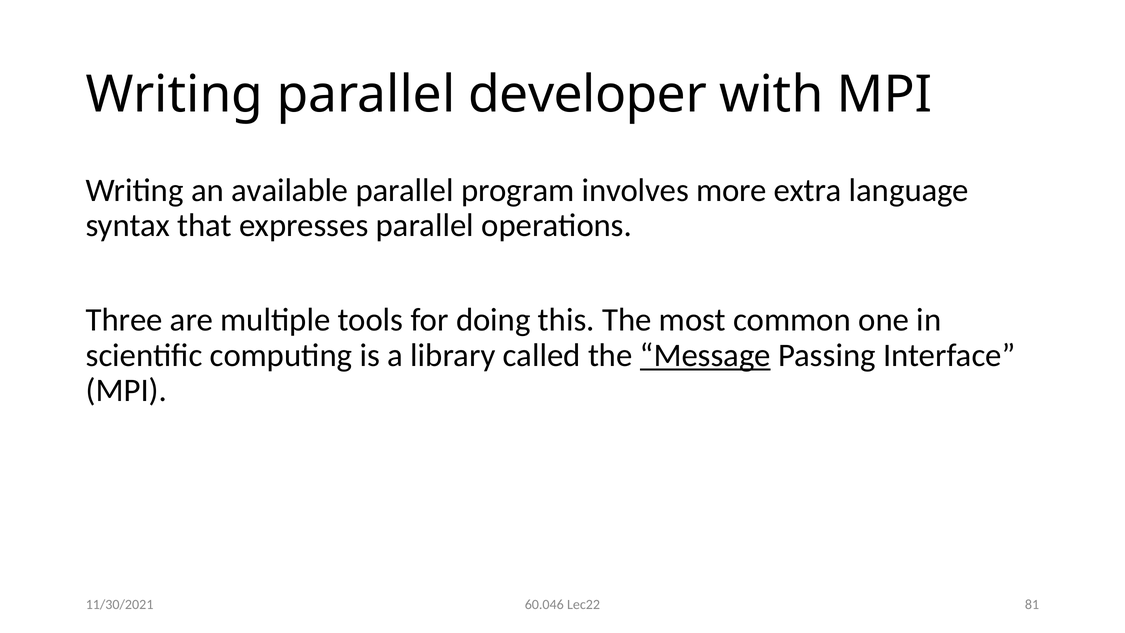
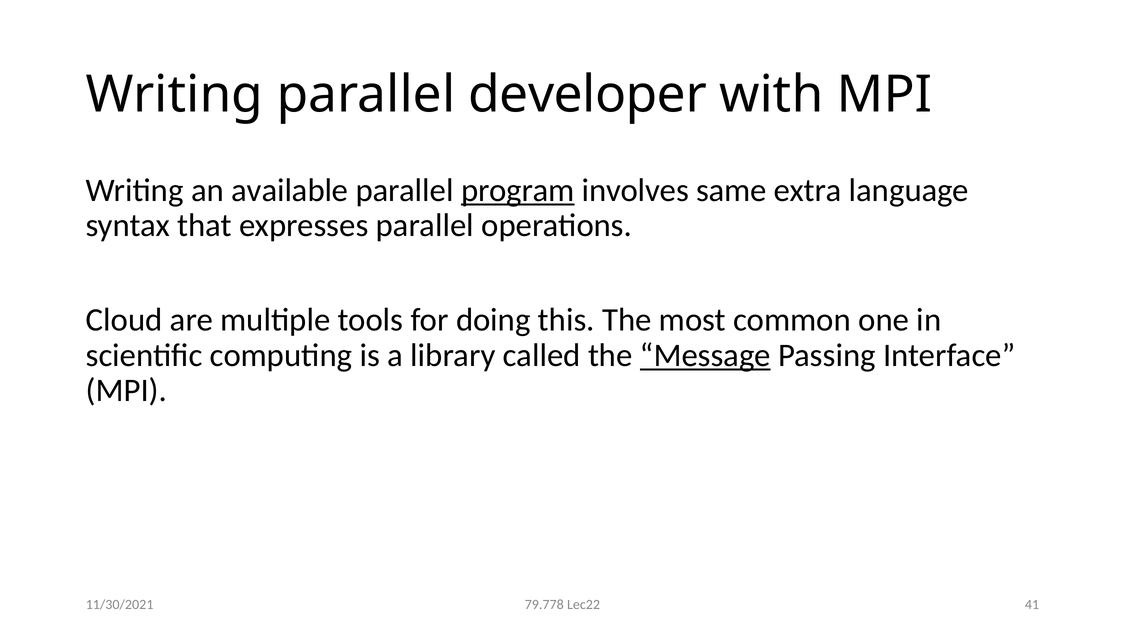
program underline: none -> present (518, 190)
more: more -> same (732, 190)
Three: Three -> Cloud (124, 320)
60.046: 60.046 -> 79.778 (544, 604)
81: 81 -> 41 (1032, 604)
